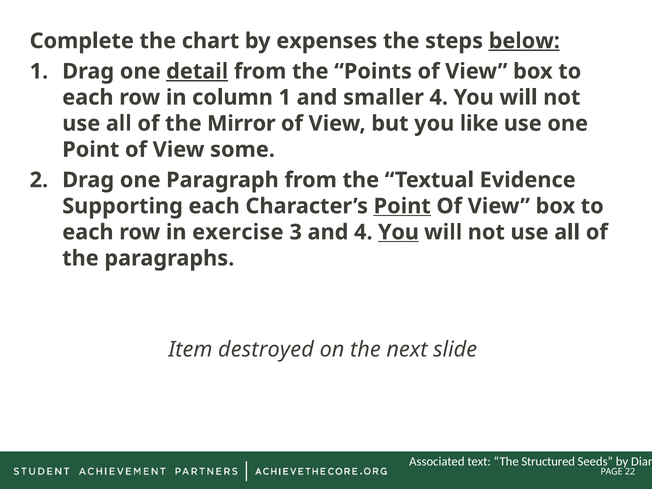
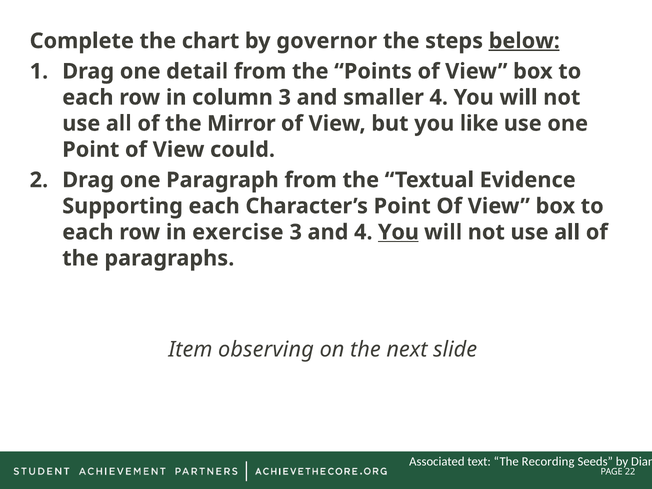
expenses: expenses -> governor (327, 41)
detail underline: present -> none (197, 71)
column 1: 1 -> 3 (285, 97)
some: some -> could (243, 150)
Point underline: present -> none (402, 206)
destroyed: destroyed -> observing (266, 350)
Structured: Structured -> Recording (548, 462)
